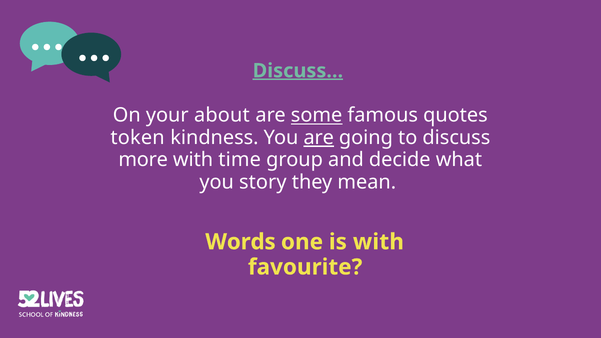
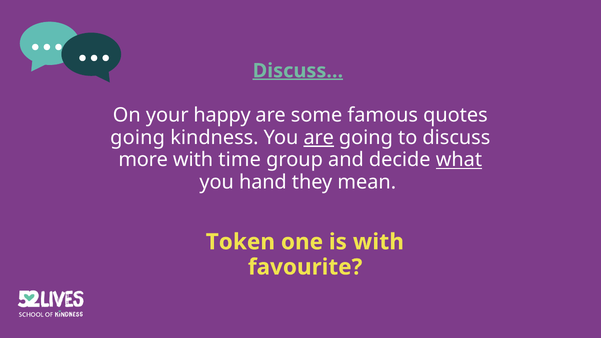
about: about -> happy (222, 115)
some underline: present -> none (317, 115)
token: token -> going (138, 138)
what underline: none -> present (459, 160)
story: story -> hand (263, 182)
Words: Words -> Token (240, 242)
